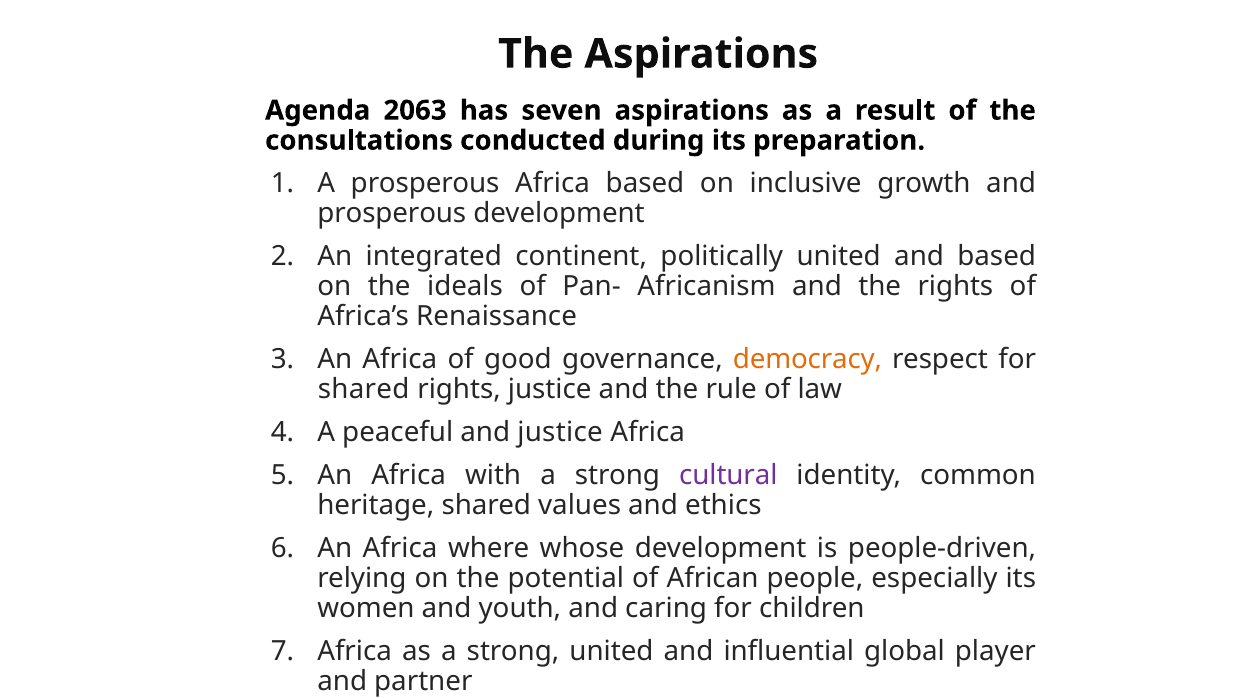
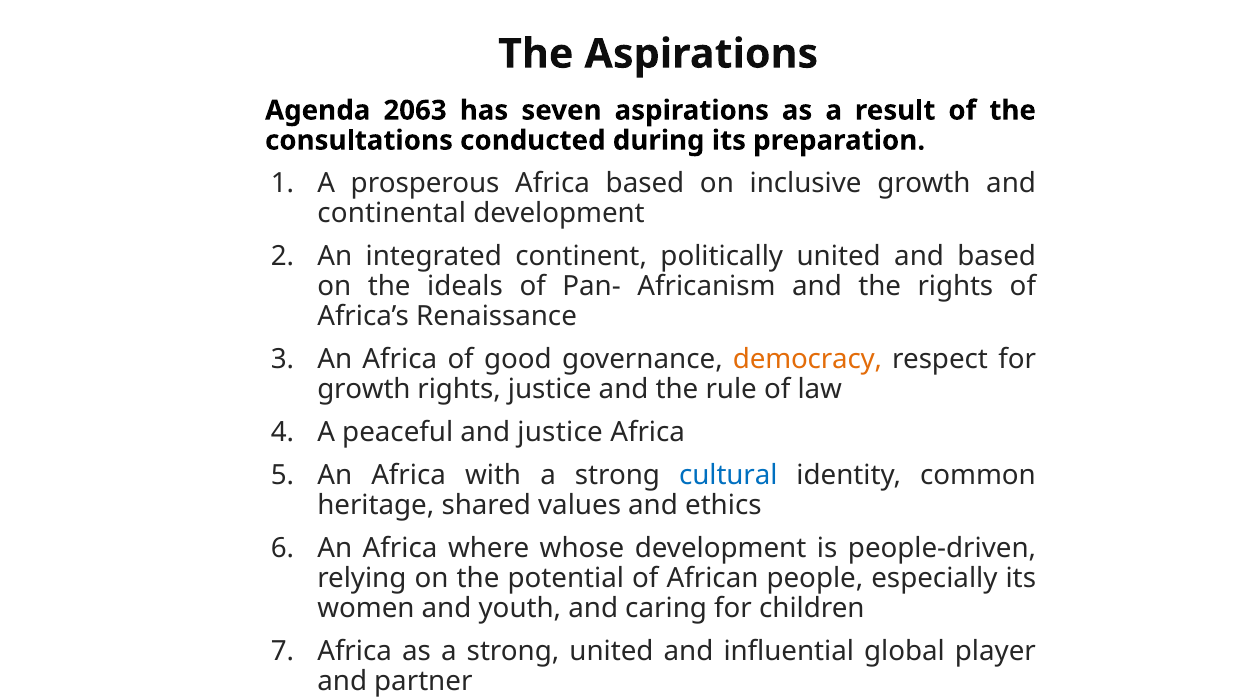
prosperous: prosperous -> continental (392, 213)
shared: shared -> growth (364, 389)
cultural colour: purple -> blue (728, 475)
